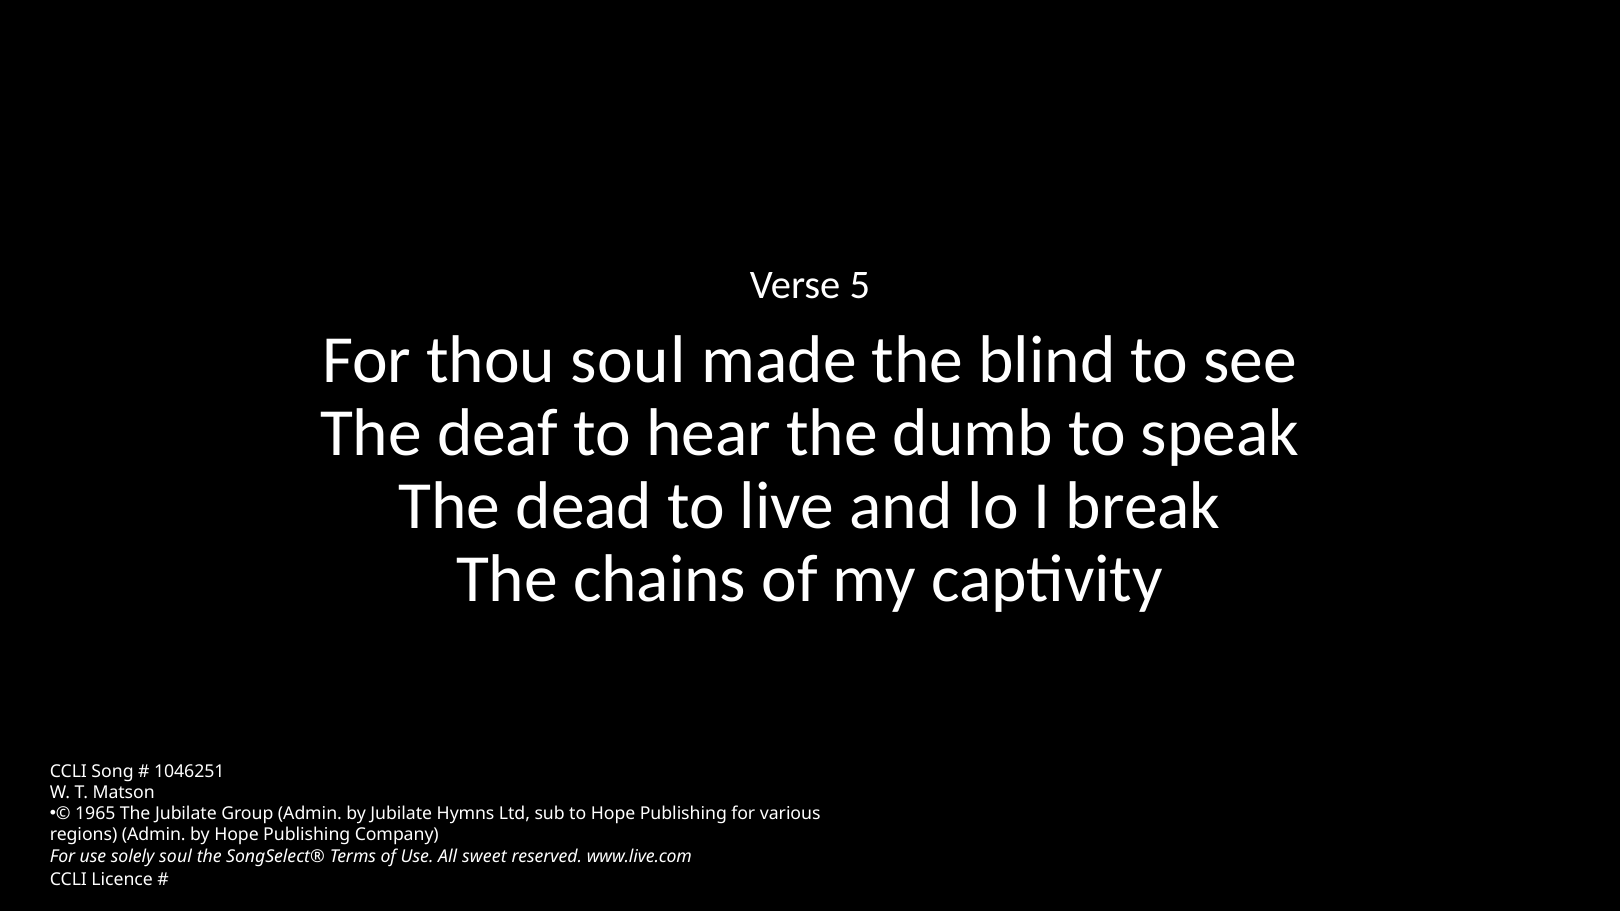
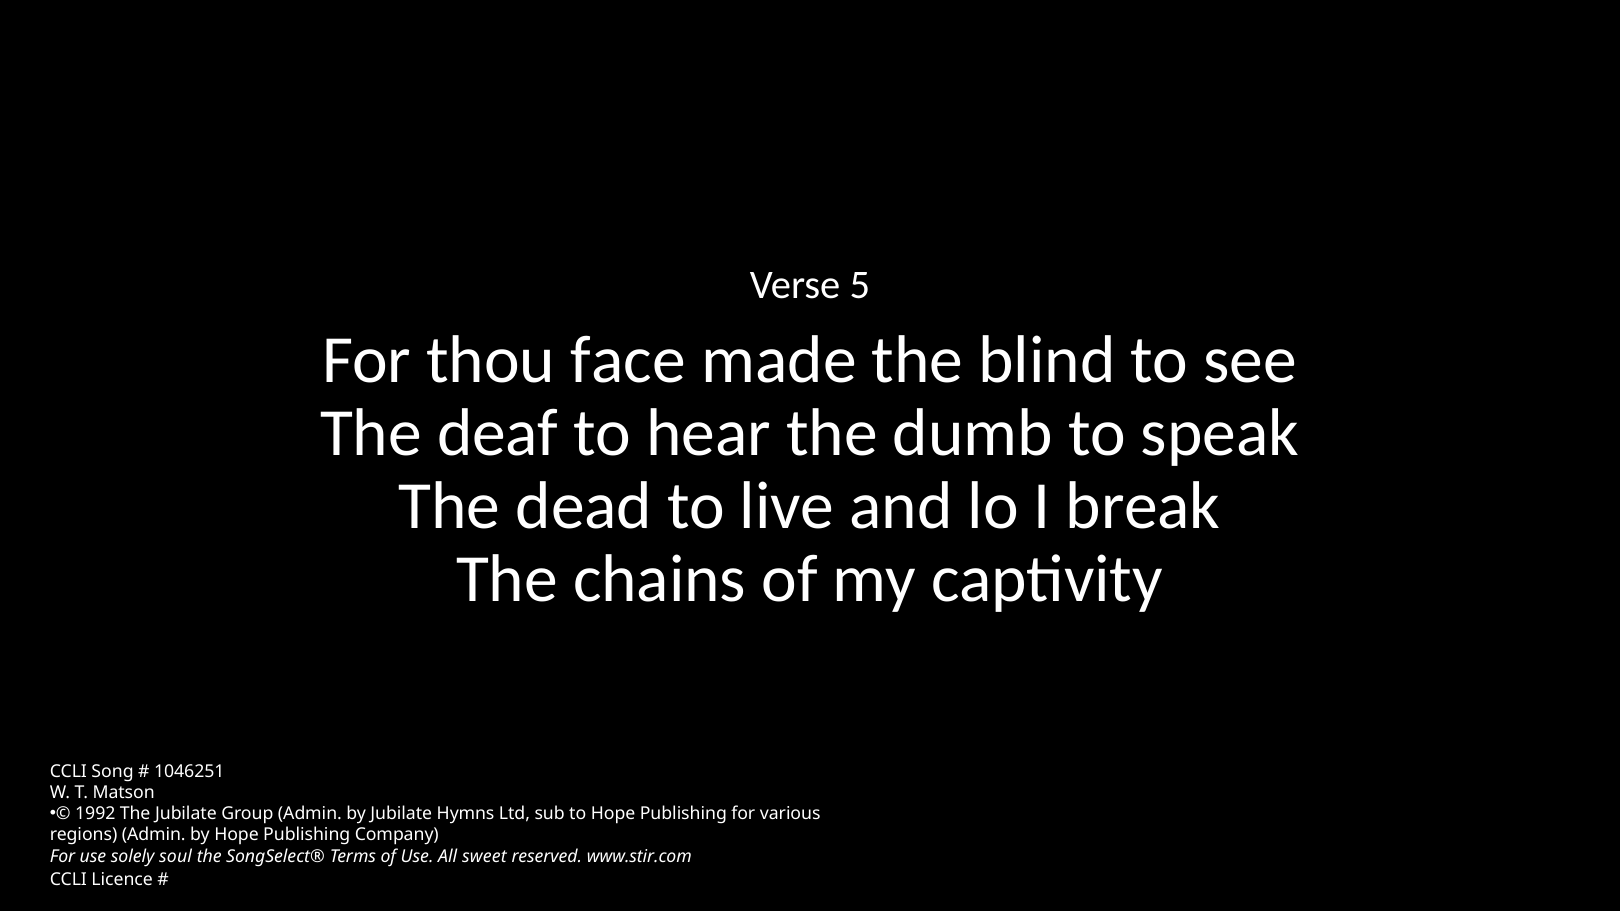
thou soul: soul -> face (628, 360)
1965: 1965 -> 1992 (95, 814)
www.live.com: www.live.com -> www.stir.com (639, 856)
